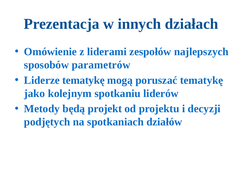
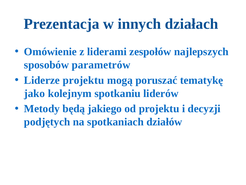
Liderze tematykę: tematykę -> projektu (83, 80)
projekt: projekt -> jakiego (105, 108)
